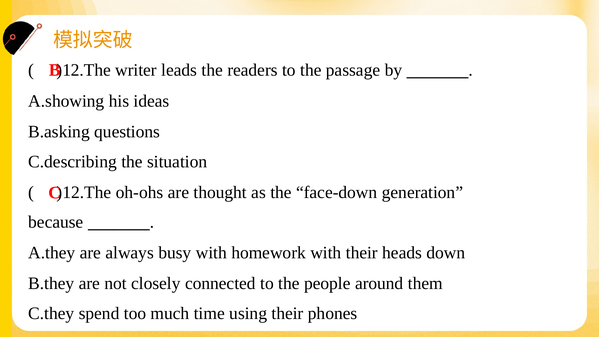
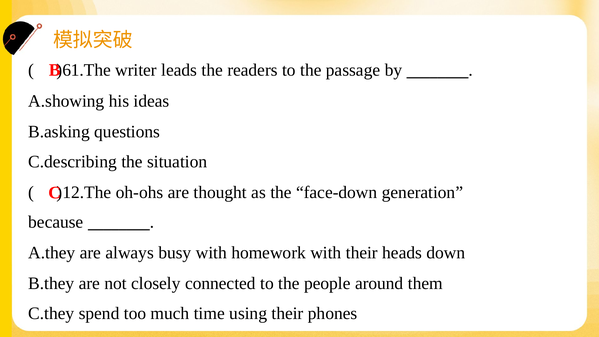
)12.The: )12.The -> )61.The (84, 70)
